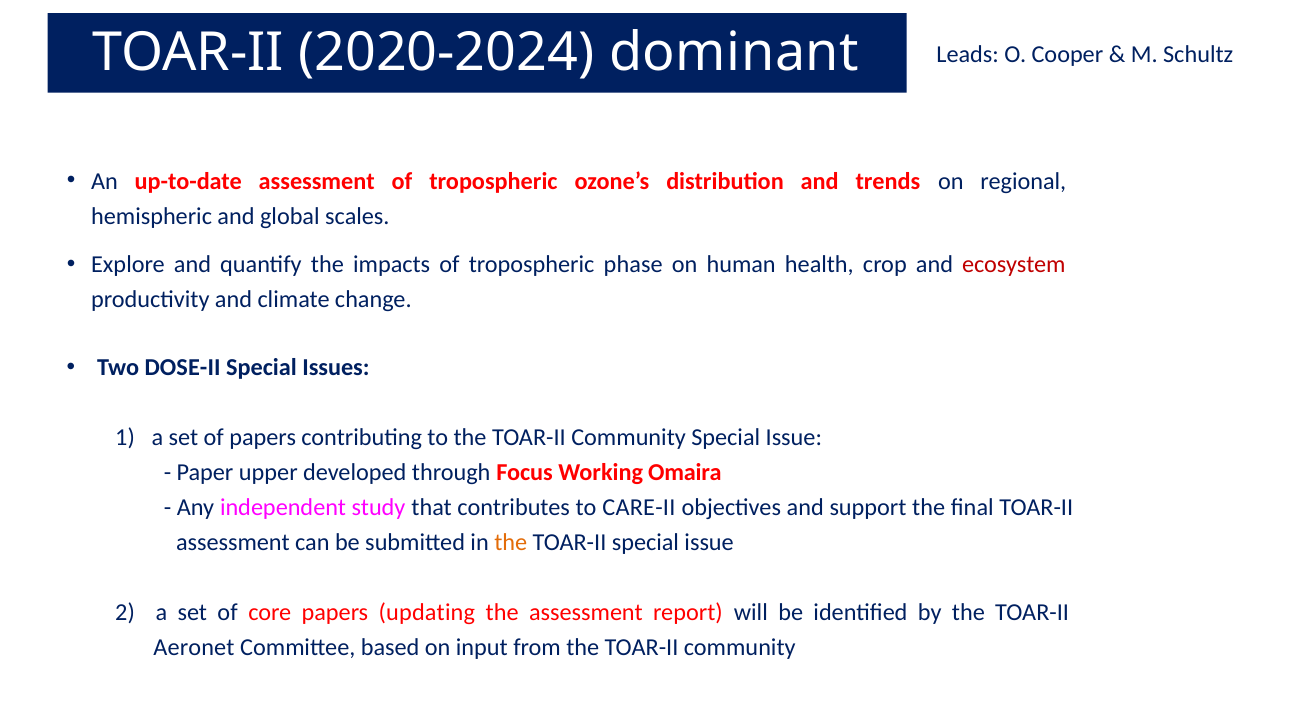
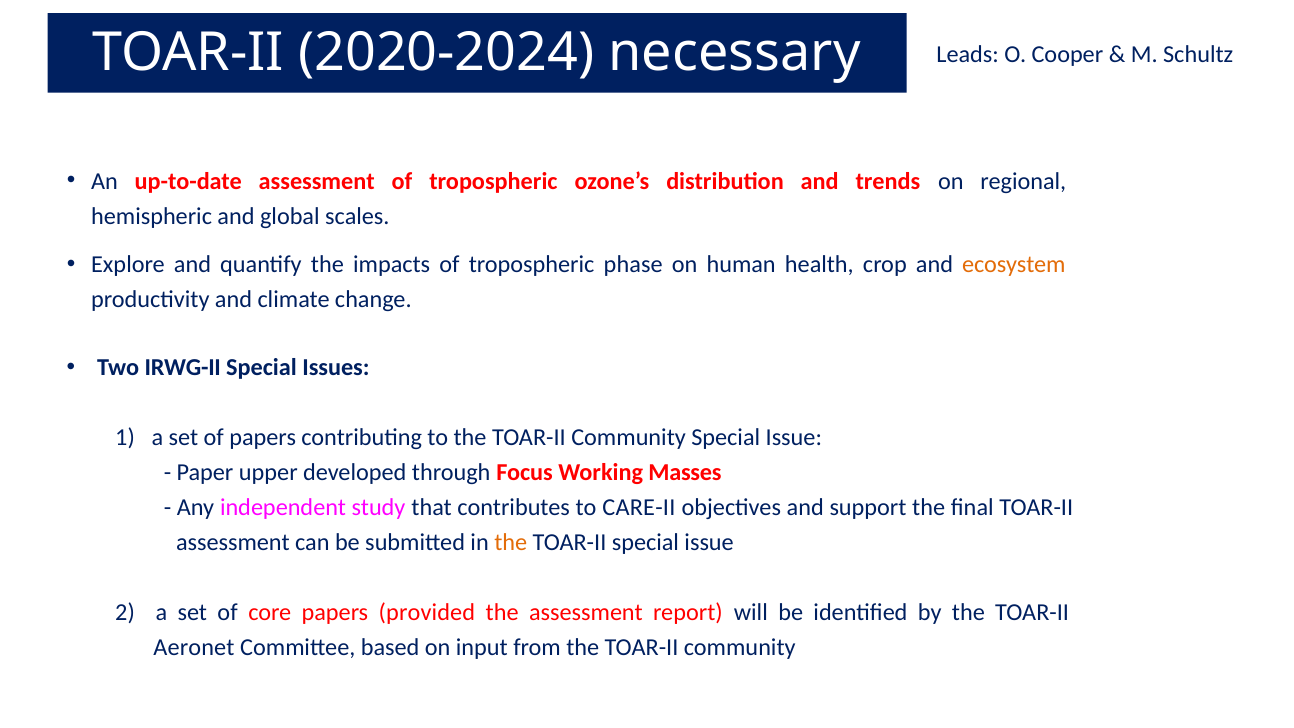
dominant: dominant -> necessary (734, 53)
ecosystem colour: red -> orange (1014, 264)
DOSE-II: DOSE-II -> IRWG-II (183, 368)
Omaira: Omaira -> Masses (685, 472)
updating: updating -> provided (427, 612)
